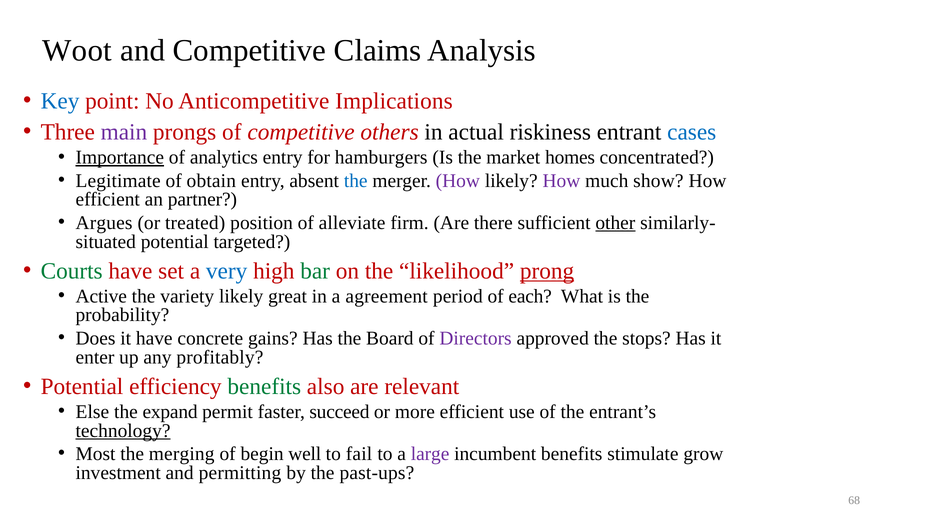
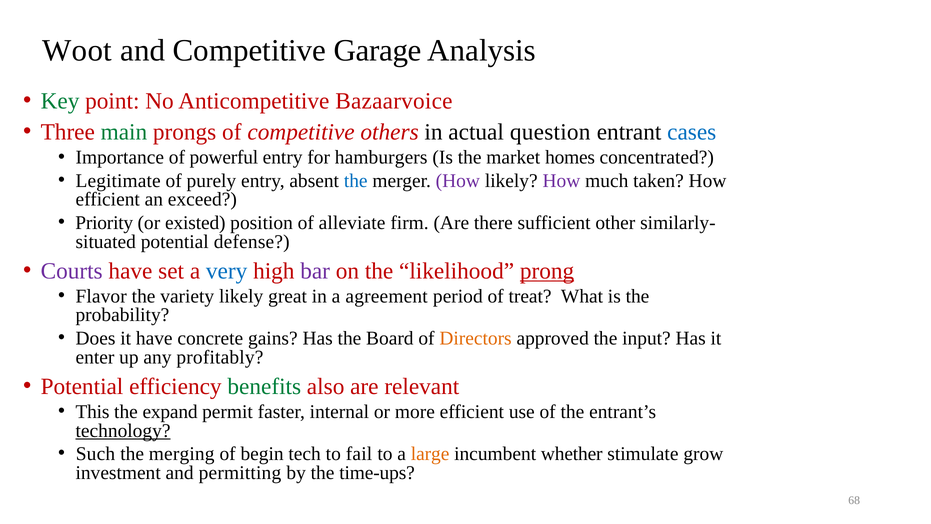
Claims: Claims -> Garage (378, 50)
Key colour: blue -> green (60, 101)
Implications: Implications -> Bazaarvoice (394, 101)
main colour: purple -> green (124, 132)
riskiness: riskiness -> question (550, 132)
Importance underline: present -> none (120, 157)
analytics: analytics -> powerful (224, 157)
obtain: obtain -> purely (211, 181)
show: show -> taken (658, 181)
partner: partner -> exceed (202, 199)
Argues: Argues -> Priority (104, 223)
treated: treated -> existed (195, 223)
other underline: present -> none (615, 223)
targeted: targeted -> defense (252, 241)
Courts colour: green -> purple (72, 271)
bar colour: green -> purple (315, 271)
Active: Active -> Flavor (101, 296)
each: each -> treat (530, 296)
Directors colour: purple -> orange (476, 338)
stops: stops -> input (646, 338)
Else: Else -> This (93, 411)
succeed: succeed -> internal (339, 411)
Most: Most -> Such (95, 454)
well: well -> tech (305, 454)
large colour: purple -> orange (430, 454)
incumbent benefits: benefits -> whether (572, 454)
past-ups: past-ups -> time-ups (377, 472)
